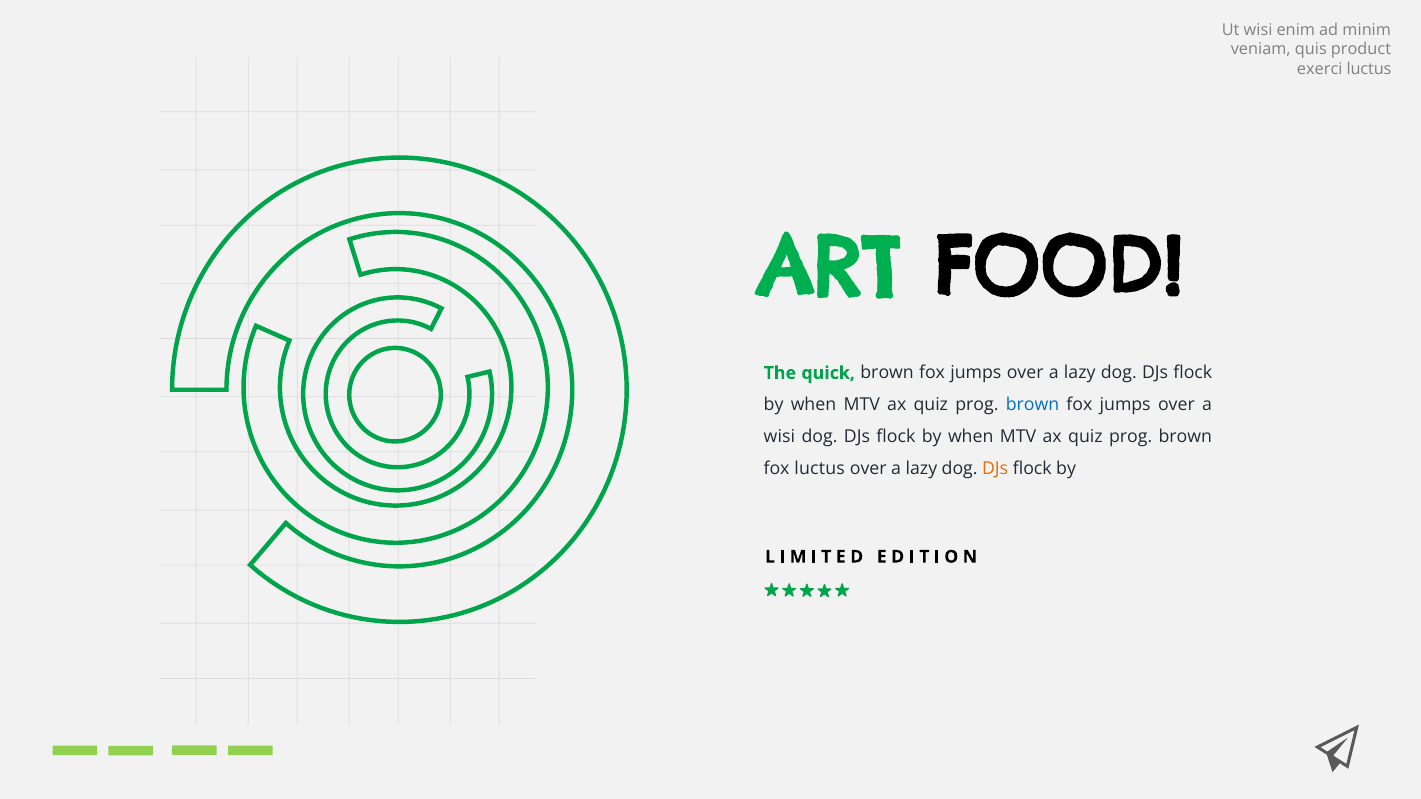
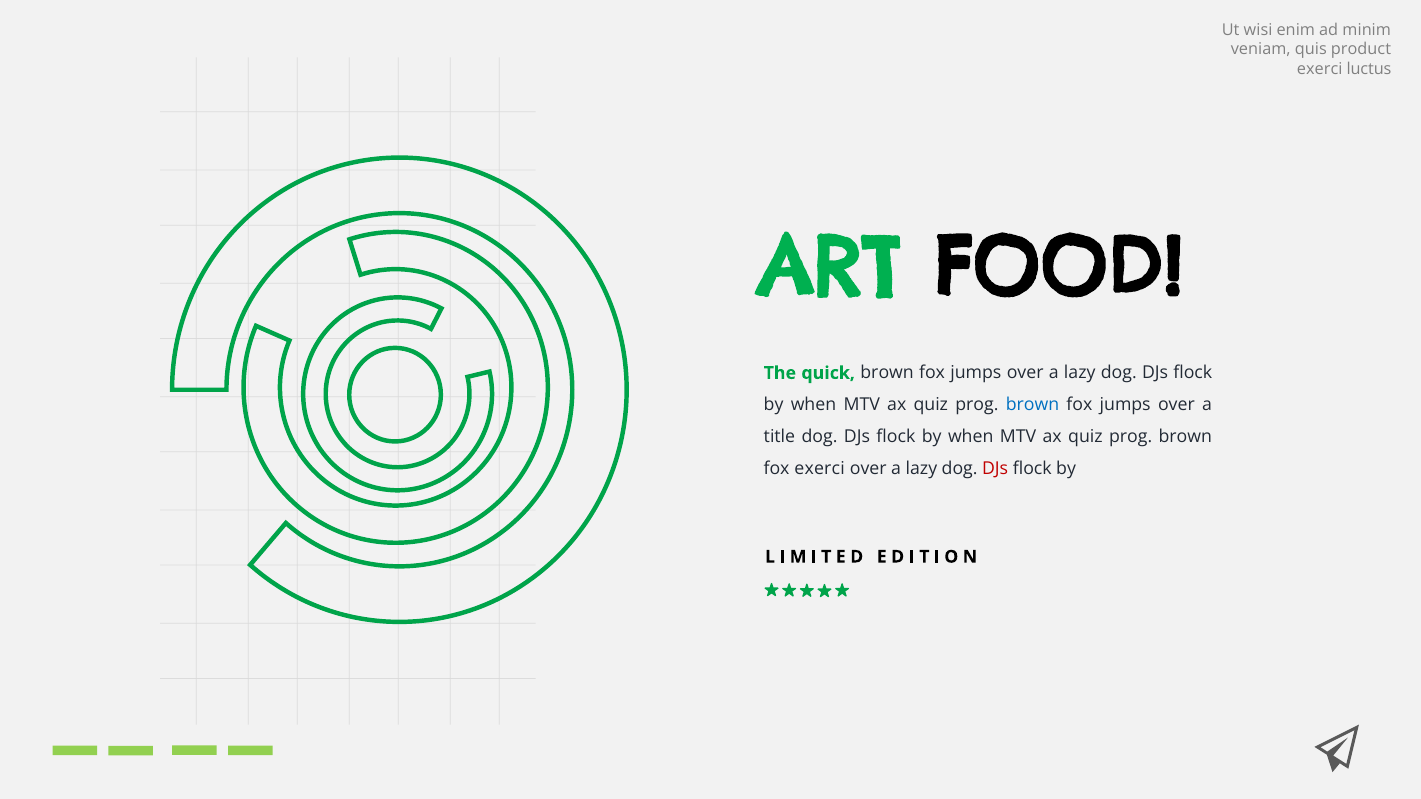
wisi: wisi -> title (779, 437)
fox luctus: luctus -> exerci (820, 469)
DJs colour: orange -> red (995, 469)
